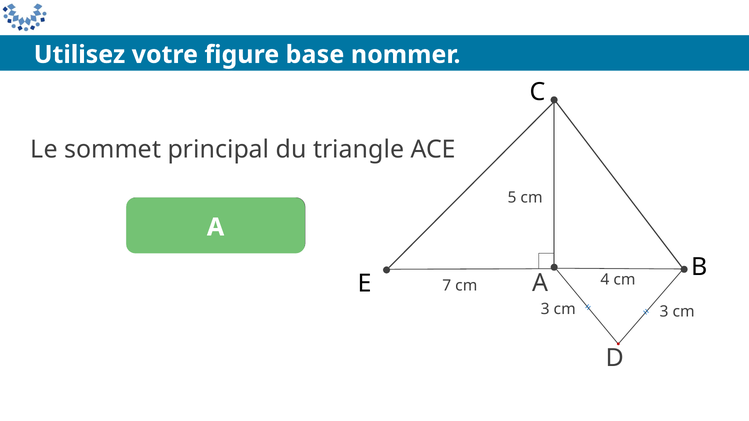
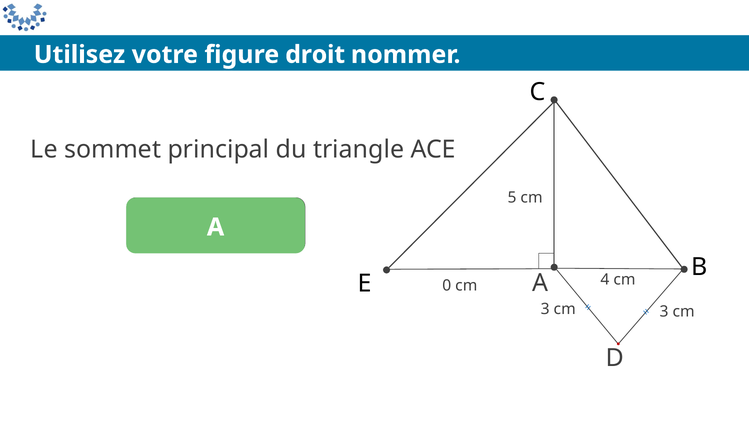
base: base -> droit (315, 55)
7: 7 -> 0 (447, 286)
